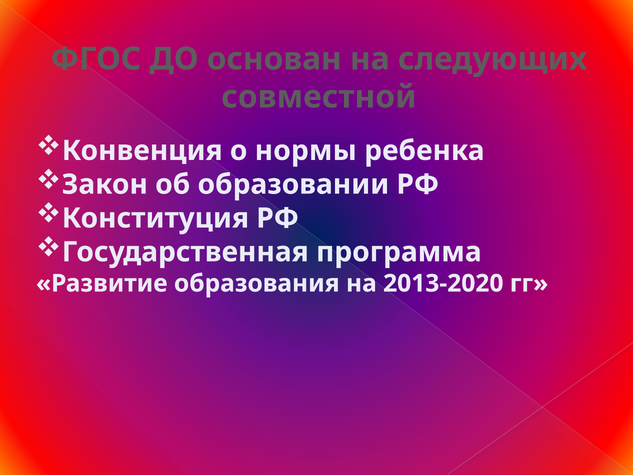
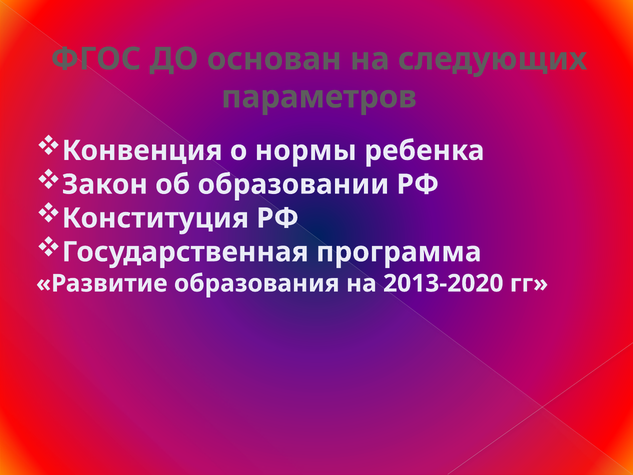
совместной: совместной -> параметров (319, 97)
